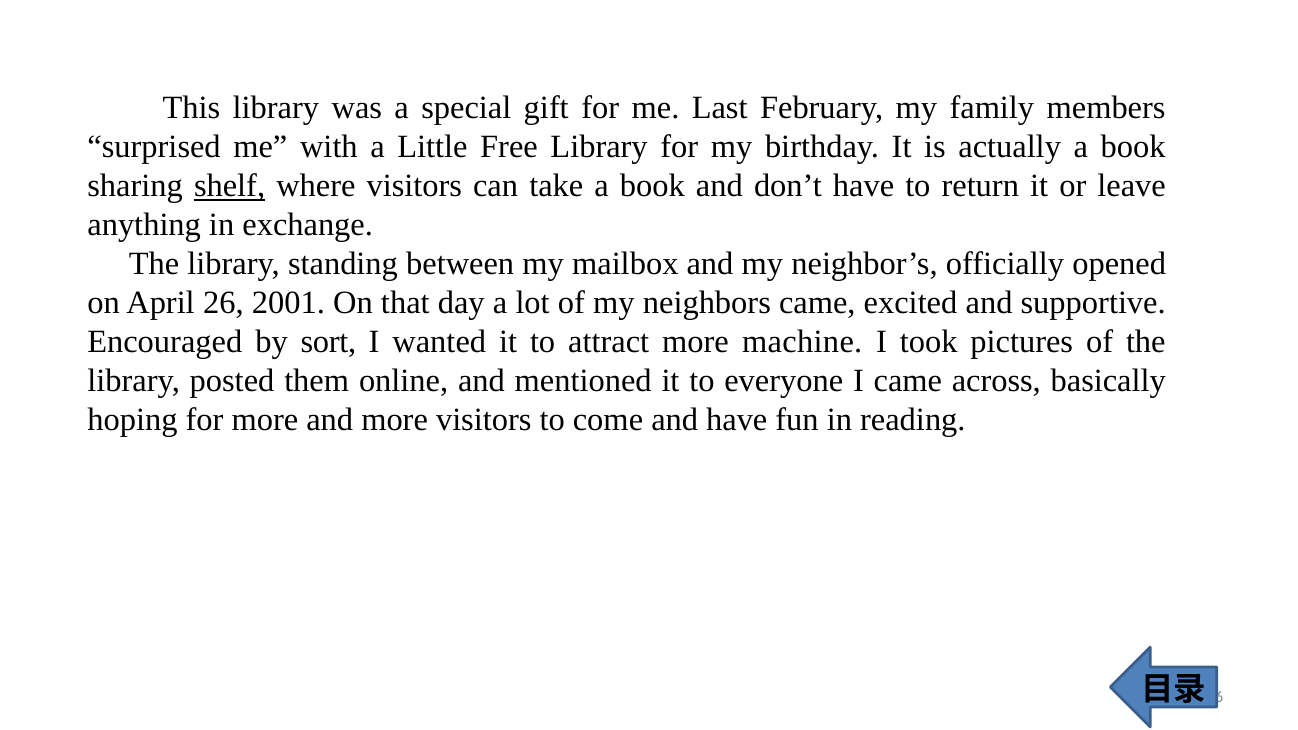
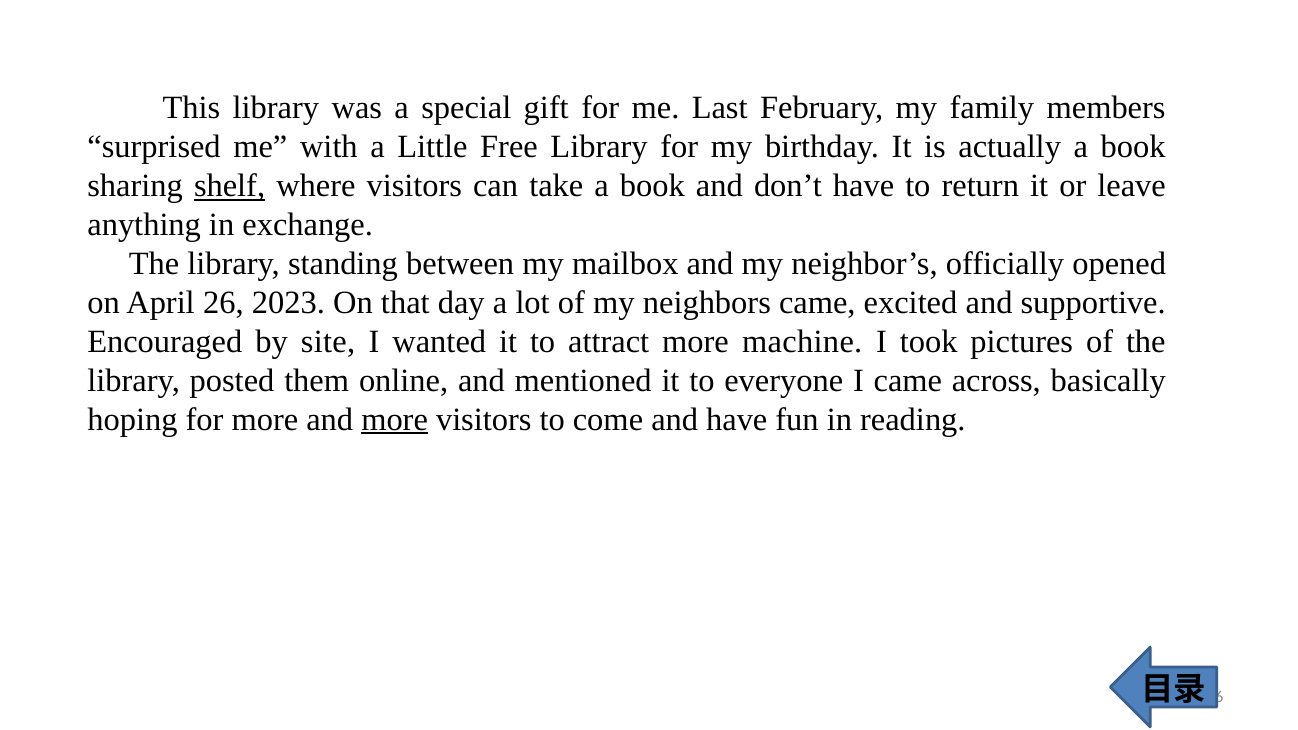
2001: 2001 -> 2023 (288, 303)
sort: sort -> site (328, 342)
more underline: none -> present (395, 419)
